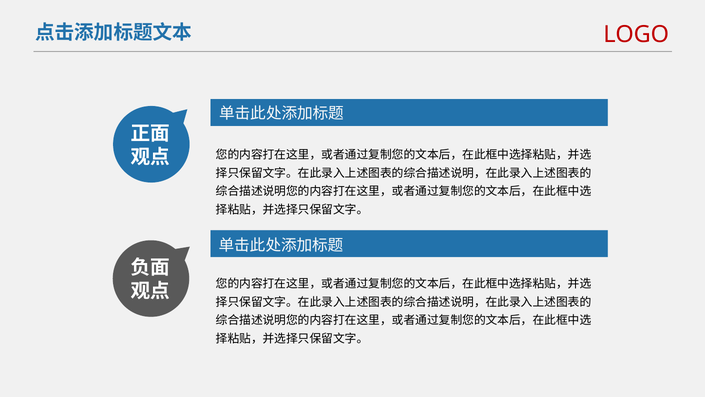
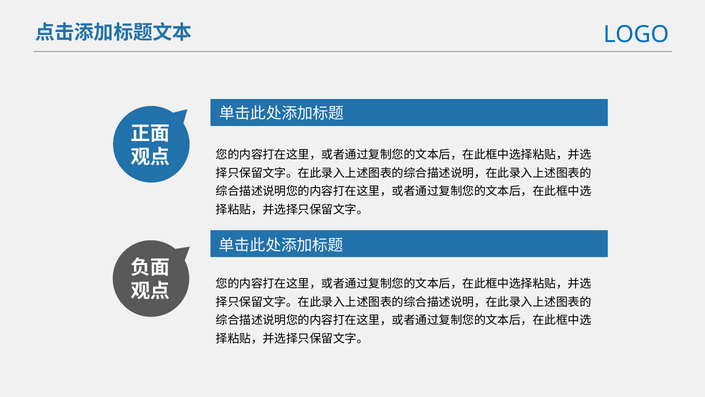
LOGO colour: red -> blue (636, 34)
